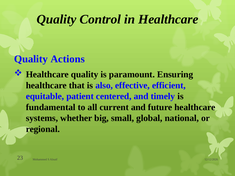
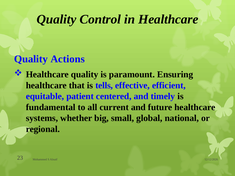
also: also -> tells (104, 85)
